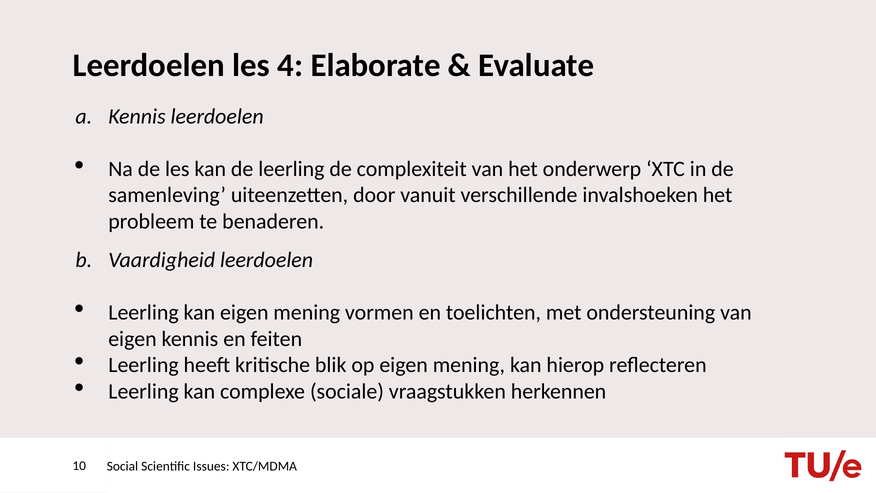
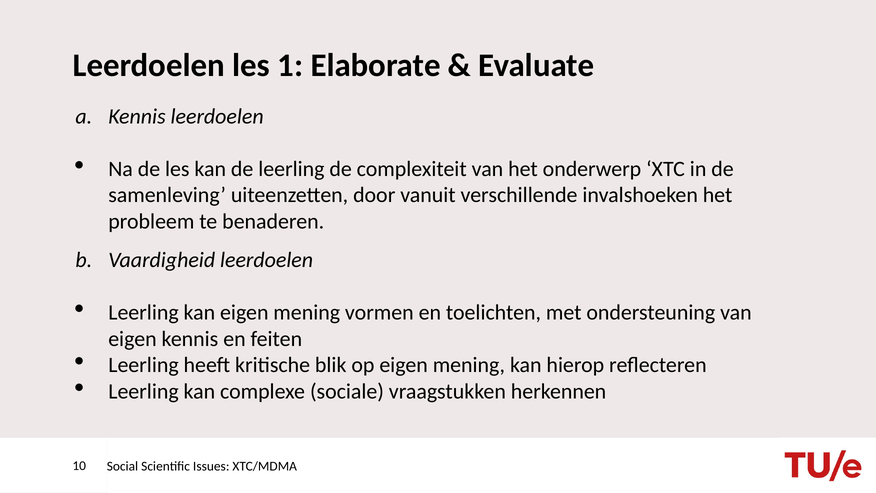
4: 4 -> 1 (290, 65)
